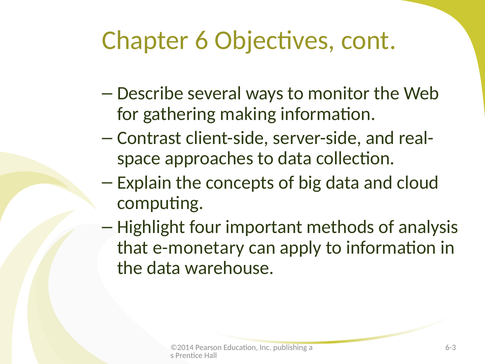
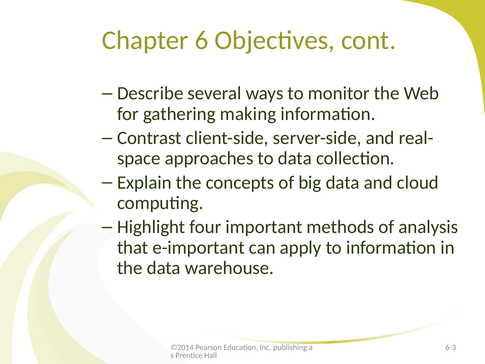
e-monetary: e-monetary -> e-important (199, 247)
